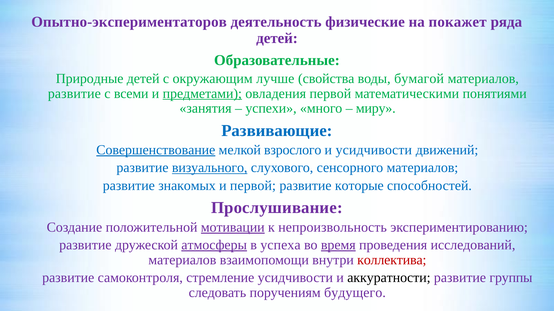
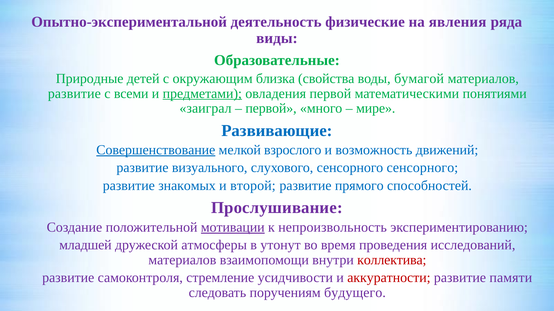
Опытно-экспериментаторов: Опытно-экспериментаторов -> Опытно-экспериментальной (129, 22)
покажет: покажет -> явления (458, 22)
детей: детей -> виды (277, 38)
лучше: лучше -> близка (275, 79)
занятия: занятия -> заиграл (205, 109)
успехи: успехи -> первой (271, 109)
миру: миру -> мире (376, 109)
и усидчивости: усидчивости -> возможность (374, 150)
визуального underline: present -> none (210, 168)
сенсорного материалов: материалов -> сенсорного (422, 168)
и первой: первой -> второй (253, 186)
которые: которые -> прямого (359, 186)
развитие: развитие -> младшей (85, 245)
атмосферы underline: present -> none (214, 245)
успеха: успеха -> утонут (281, 245)
время underline: present -> none (338, 245)
аккуратности colour: black -> red (389, 278)
группы: группы -> памяти (511, 278)
